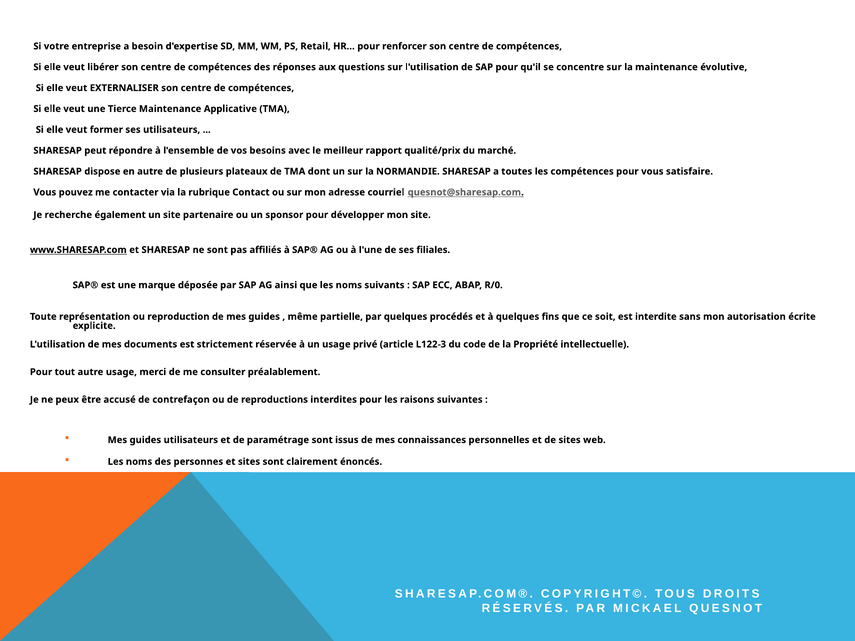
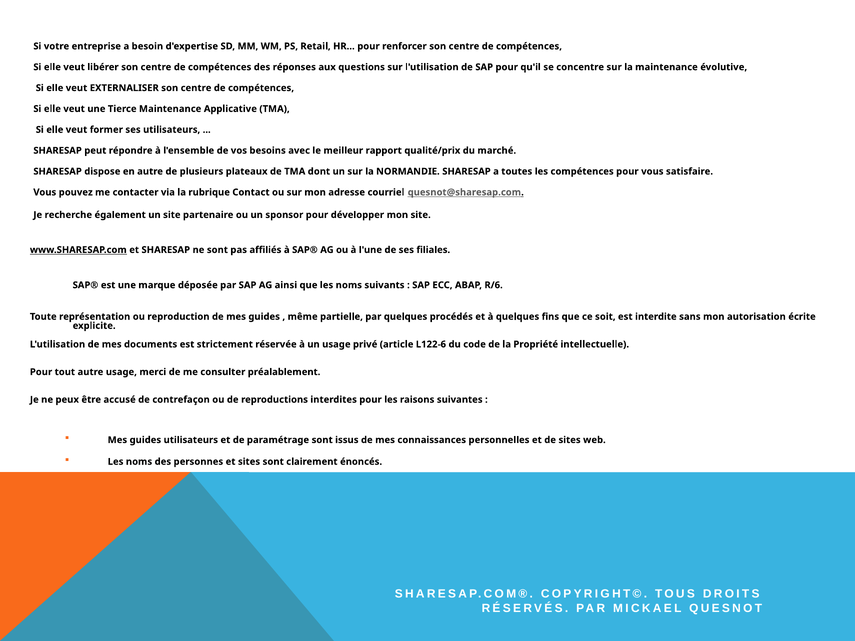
R/0: R/0 -> R/6 (494, 285)
L122-3: L122-3 -> L122-6 (431, 344)
